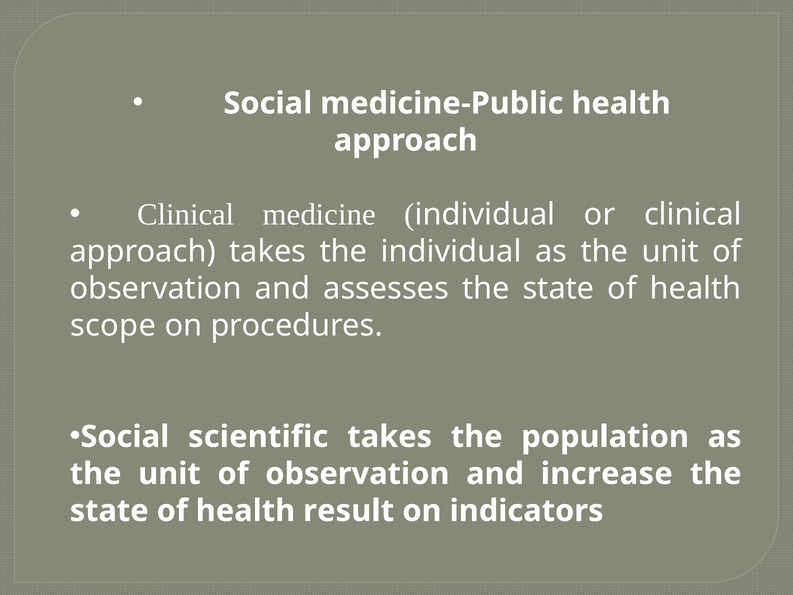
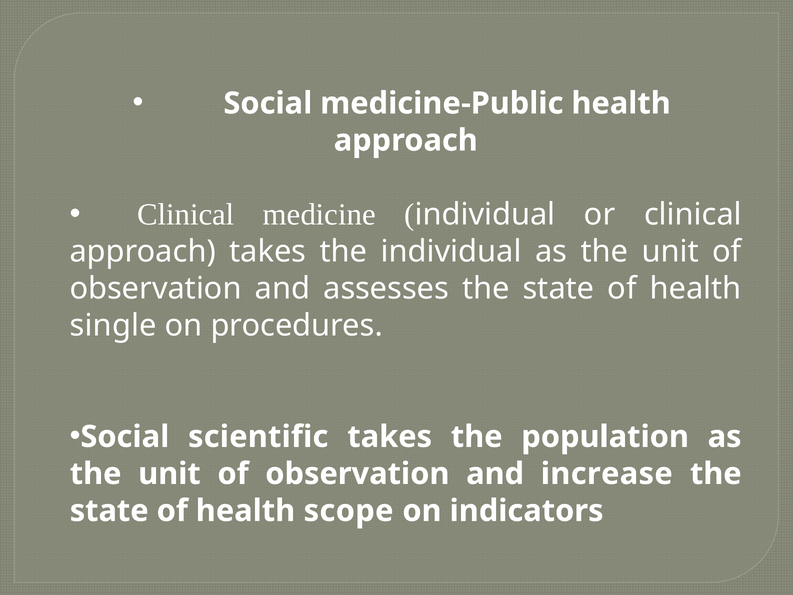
scope: scope -> single (113, 326)
result: result -> scope (349, 511)
